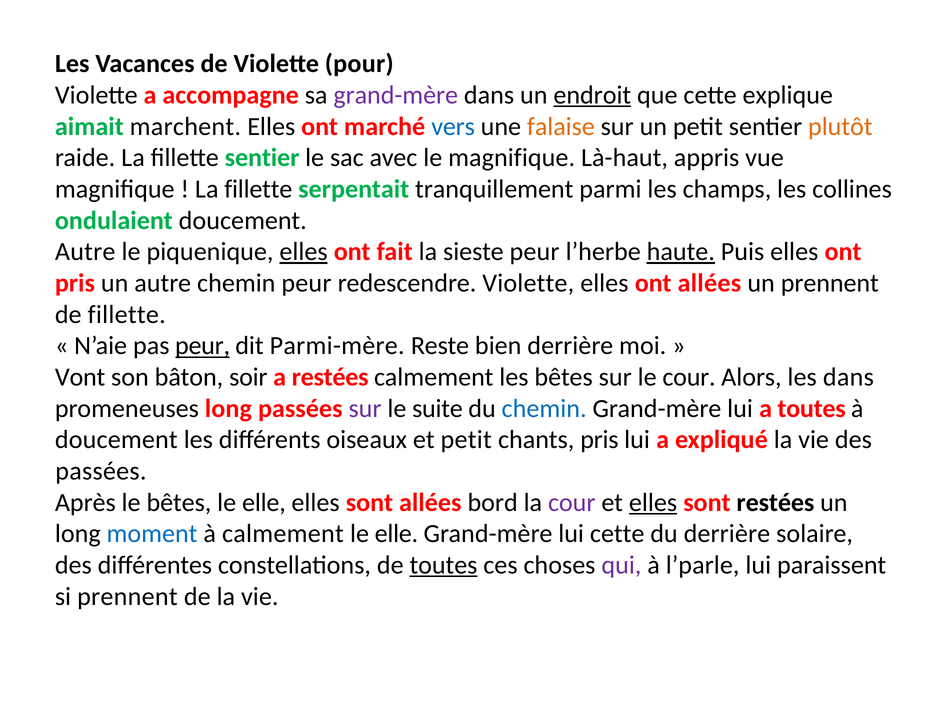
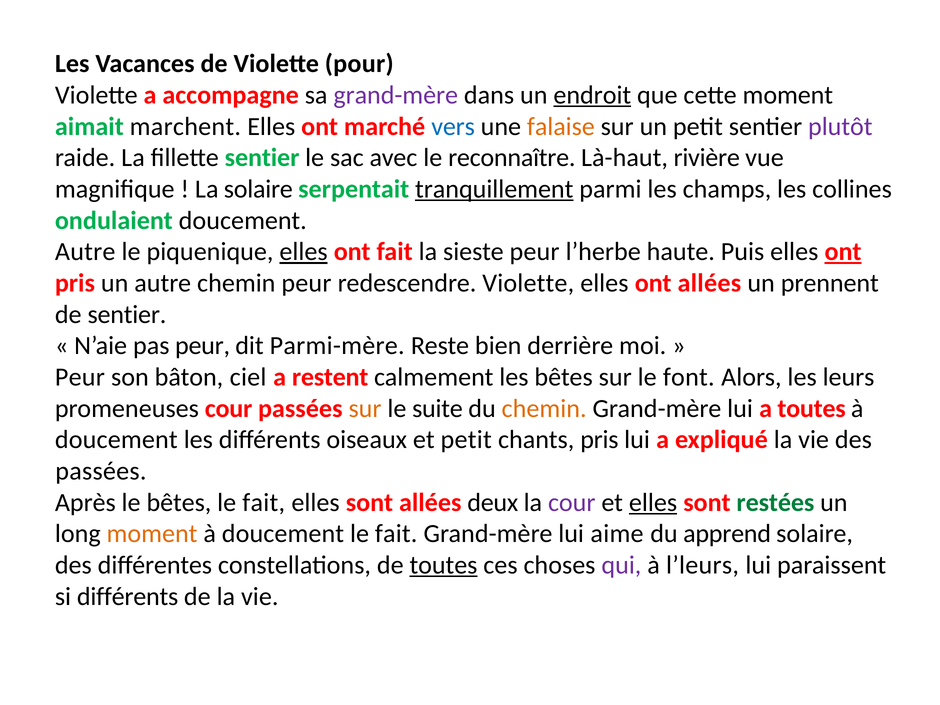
cette explique: explique -> moment (788, 95)
plutôt colour: orange -> purple (840, 126)
le magnifique: magnifique -> reconnaître (512, 158)
appris: appris -> rivière (707, 158)
fillette: fillette -> solaire (258, 189)
tranquillement underline: none -> present (494, 189)
haute underline: present -> none (681, 252)
ont underline: none -> present (843, 252)
de fillette: fillette -> sentier (127, 314)
peur underline: present -> none (203, 346)
Vont: Vont -> Peur (80, 377)
soir: soir -> ciel (248, 377)
a restées: restées -> restent (330, 377)
le cour: cour -> font (689, 377)
les dans: dans -> leurs (849, 377)
promeneuses long: long -> cour (229, 408)
sur colour: purple -> orange (365, 408)
chemin colour: blue -> orange (544, 408)
elle: elle -> fait (264, 503)
bord: bord -> deux (493, 503)
restées colour: black -> green (775, 503)
moment colour: blue -> orange (152, 534)
calmement: calmement -> doucement (283, 534)
elle: elle -> fait (396, 534)
lui cette: cette -> aime (617, 534)
du derrière: derrière -> apprend (727, 534)
l’parle: l’parle -> l’leurs (702, 565)
si prennent: prennent -> différents (128, 597)
